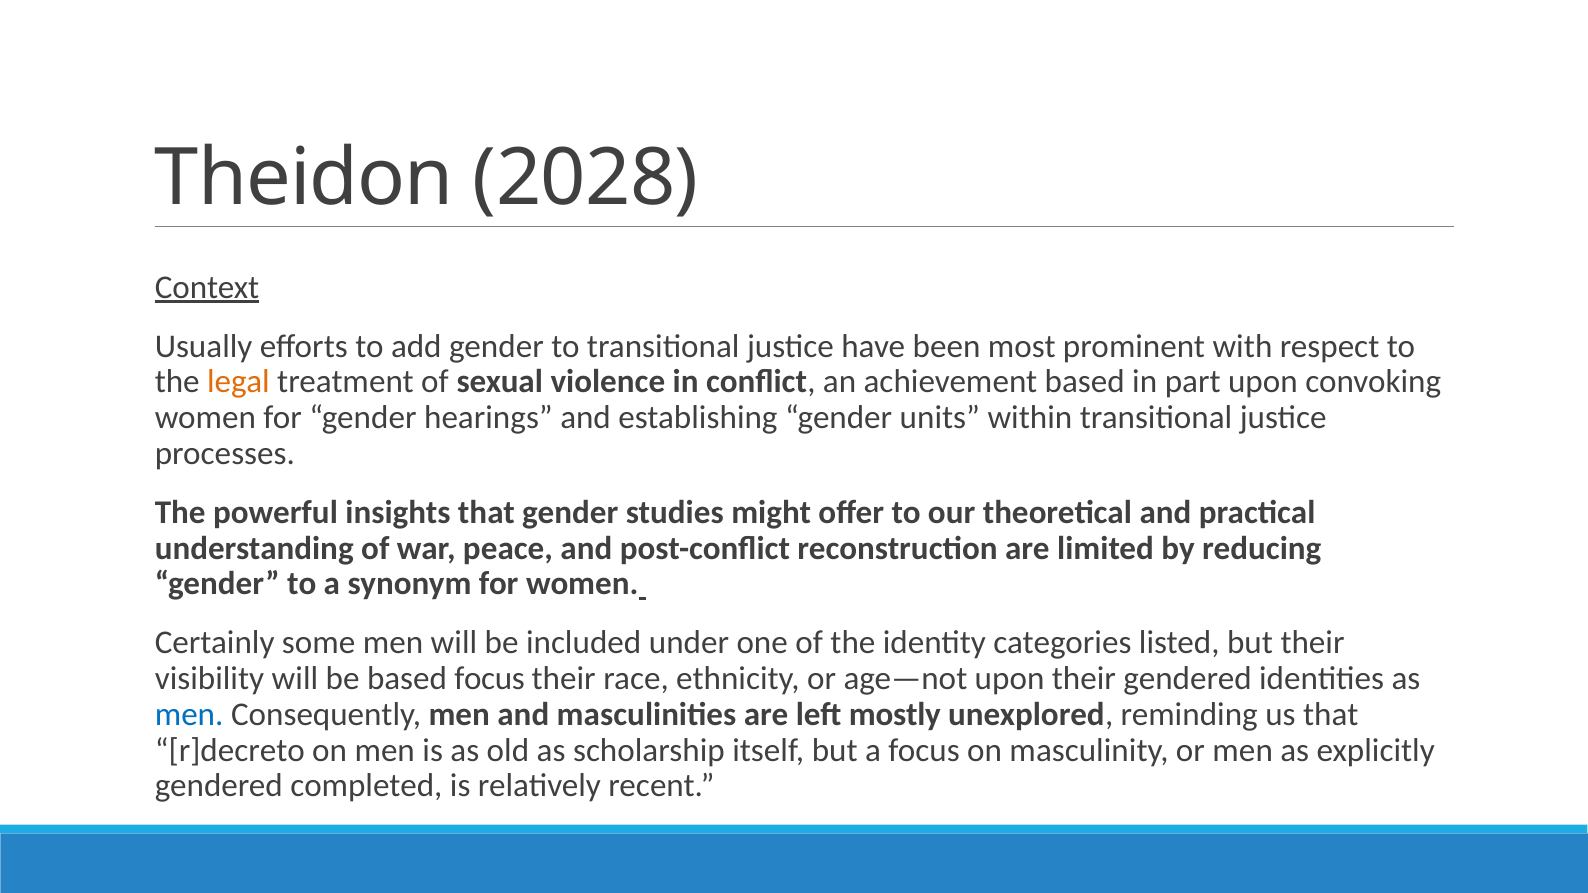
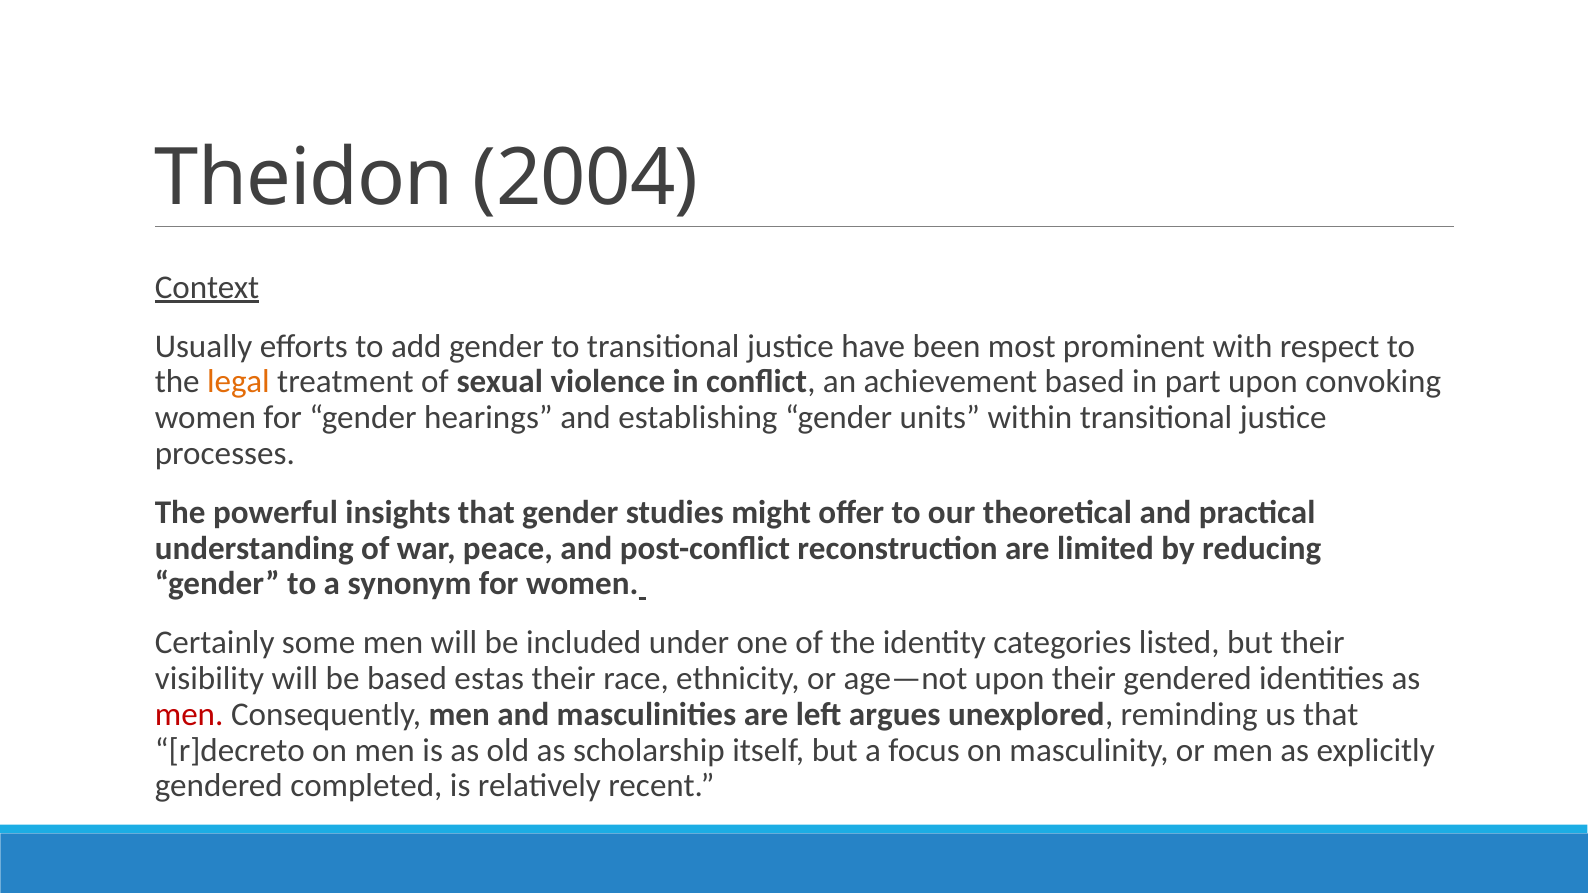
2028: 2028 -> 2004 (586, 178)
based focus: focus -> estas (489, 679)
men colour: blue -> red (189, 715)
mostly: mostly -> argues (895, 715)
